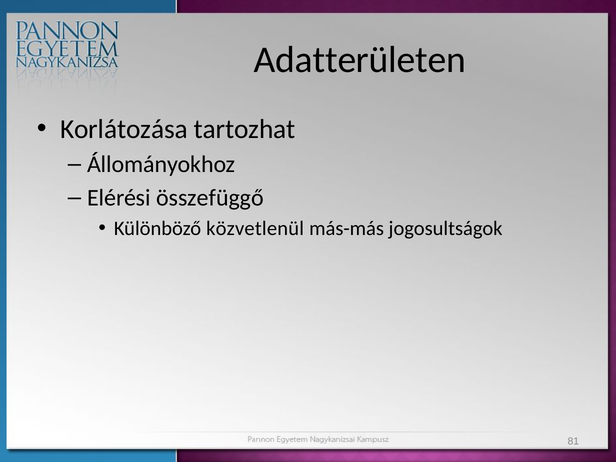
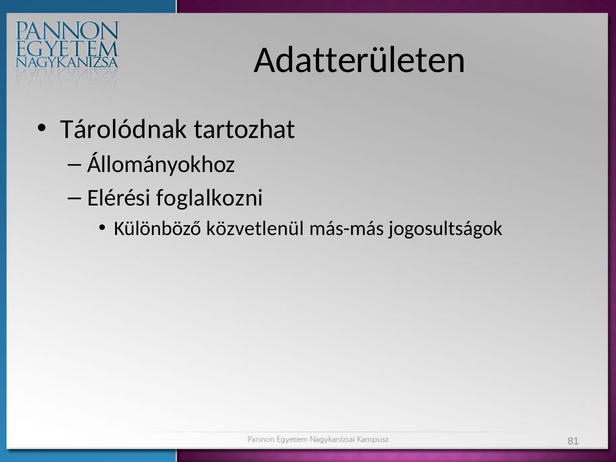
Korlátozása: Korlátozása -> Tárolódnak (124, 129)
összefüggő: összefüggő -> foglalkozni (210, 198)
